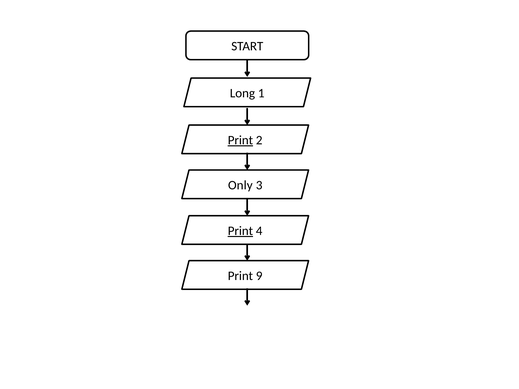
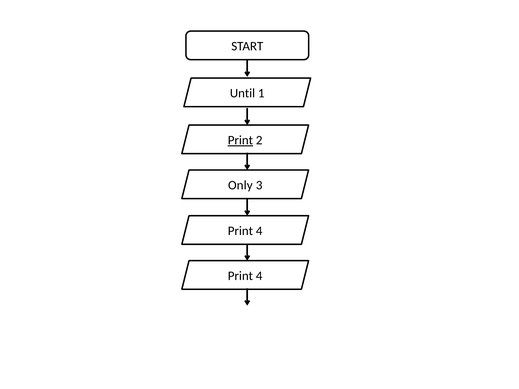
Long: Long -> Until (242, 93)
Print underline: present -> none (240, 231)
9: 9 -> 4 (259, 276)
